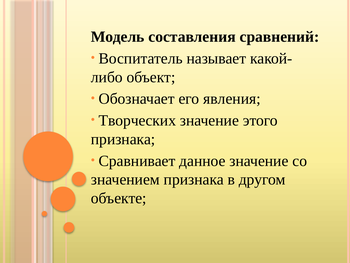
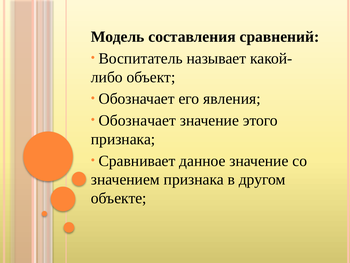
Творческих: Творческих -> Обозначает (137, 120)
